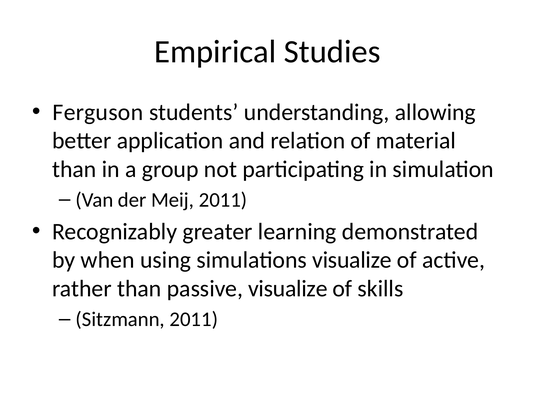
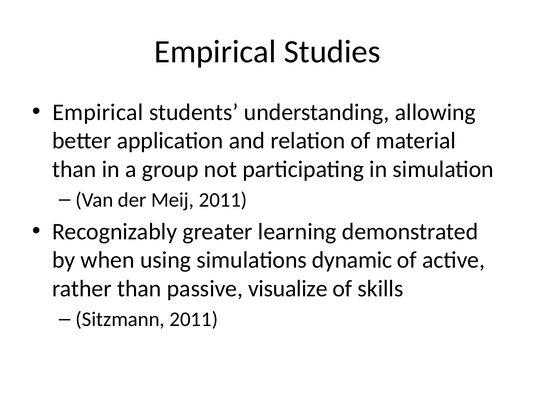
Ferguson: Ferguson -> Empirical (98, 112)
simulations visualize: visualize -> dynamic (352, 260)
